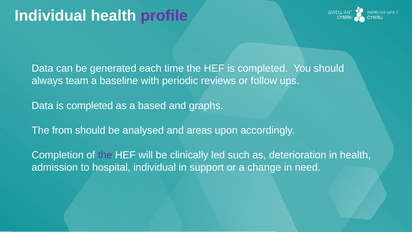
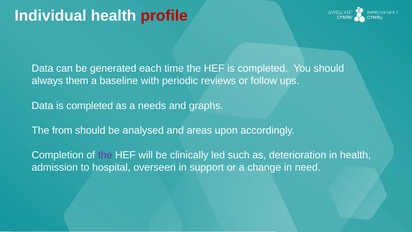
profile colour: purple -> red (164, 16)
team: team -> them (77, 81)
based: based -> needs (152, 105)
hospital individual: individual -> overseen (155, 167)
